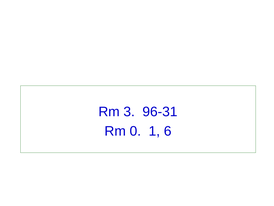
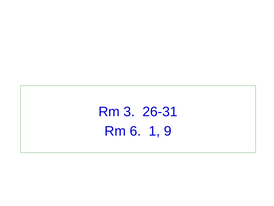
96-31: 96-31 -> 26-31 (160, 112)
0: 0 -> 6 (135, 131)
6: 6 -> 9 (168, 131)
